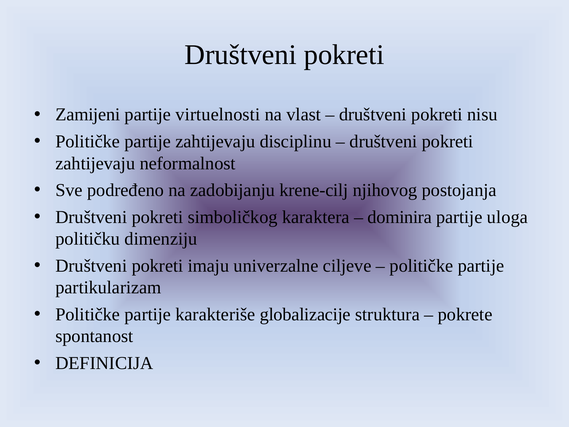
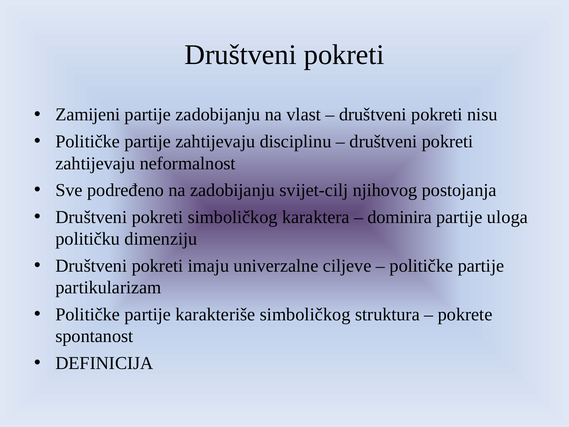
partije virtuelnosti: virtuelnosti -> zadobijanju (218, 115)
krene-cilj: krene-cilj -> svijet-cilj (314, 190)
karakteriše globalizacije: globalizacije -> simboličkog (305, 314)
